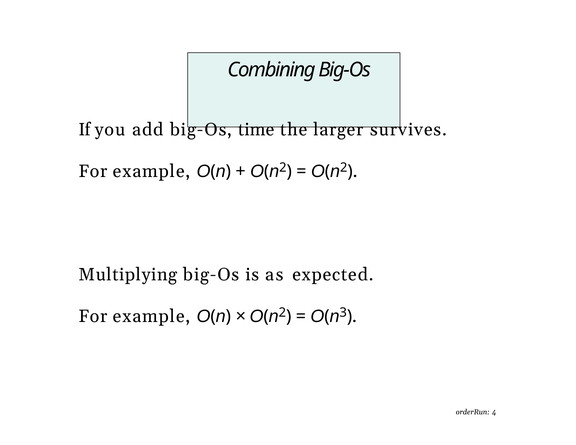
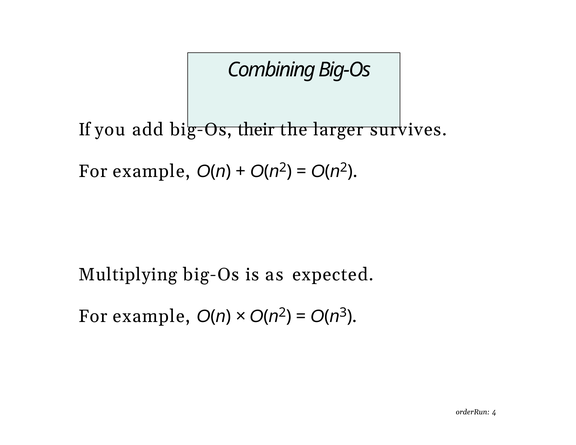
time: time -> their (256, 129)
